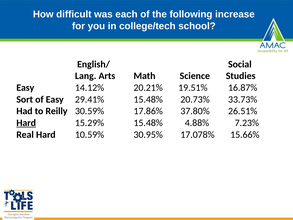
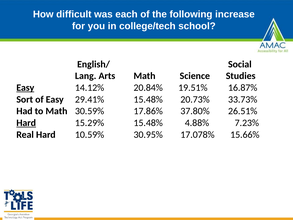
Easy underline: none -> present (25, 88)
20.21%: 20.21% -> 20.84% (148, 88)
to Reilly: Reilly -> Math (56, 111)
